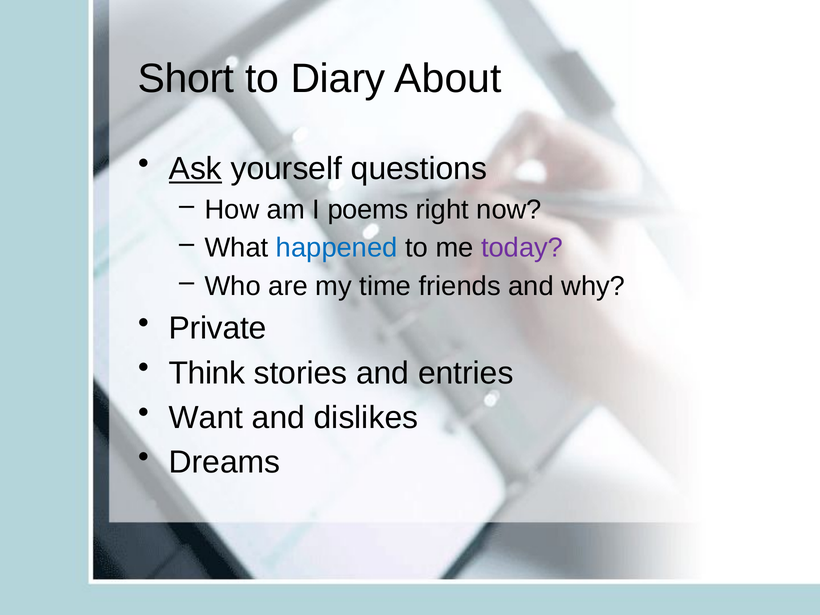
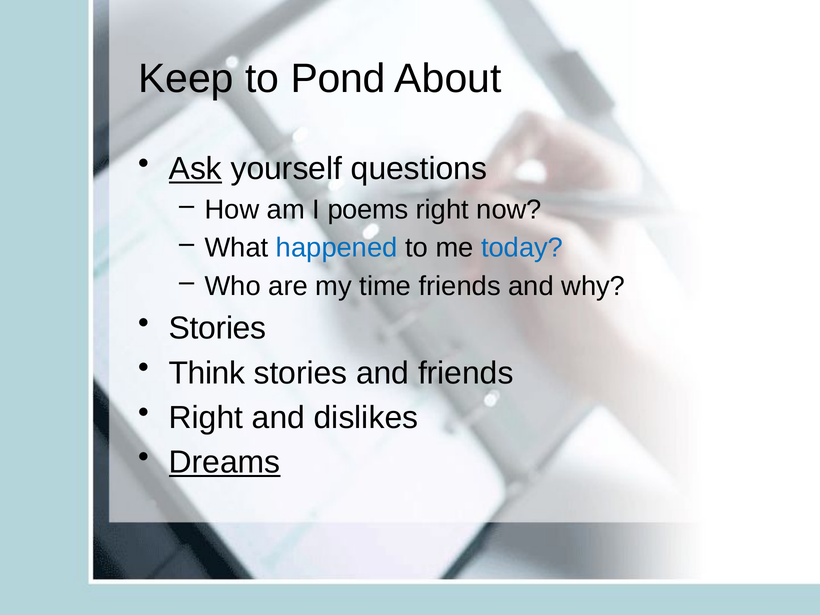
Short: Short -> Keep (186, 79)
Diary: Diary -> Pond (338, 79)
today colour: purple -> blue (522, 248)
Private: Private -> Stories (218, 328)
and entries: entries -> friends (466, 373)
Want: Want -> Right (206, 418)
Dreams underline: none -> present (225, 462)
